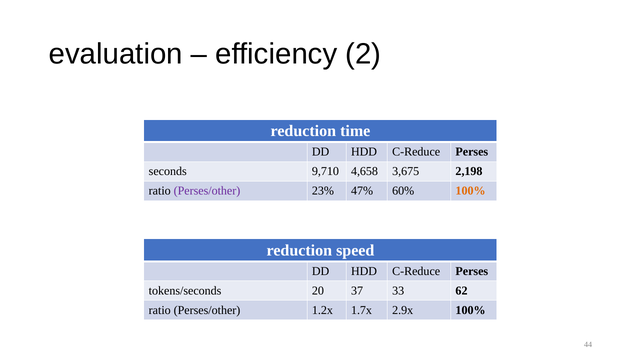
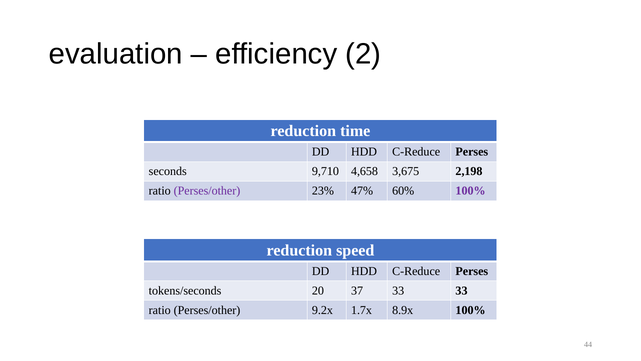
100% colour: orange -> purple (471, 191)
33 62: 62 -> 33 (462, 290)
1.2x: 1.2x -> 9.2x (322, 310)
2.9x: 2.9x -> 8.9x (403, 310)
